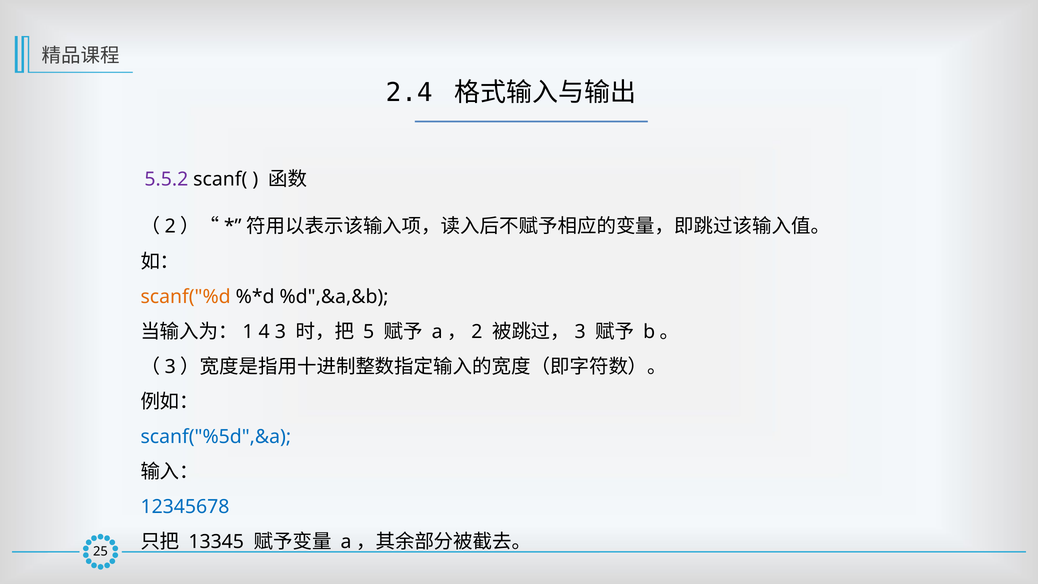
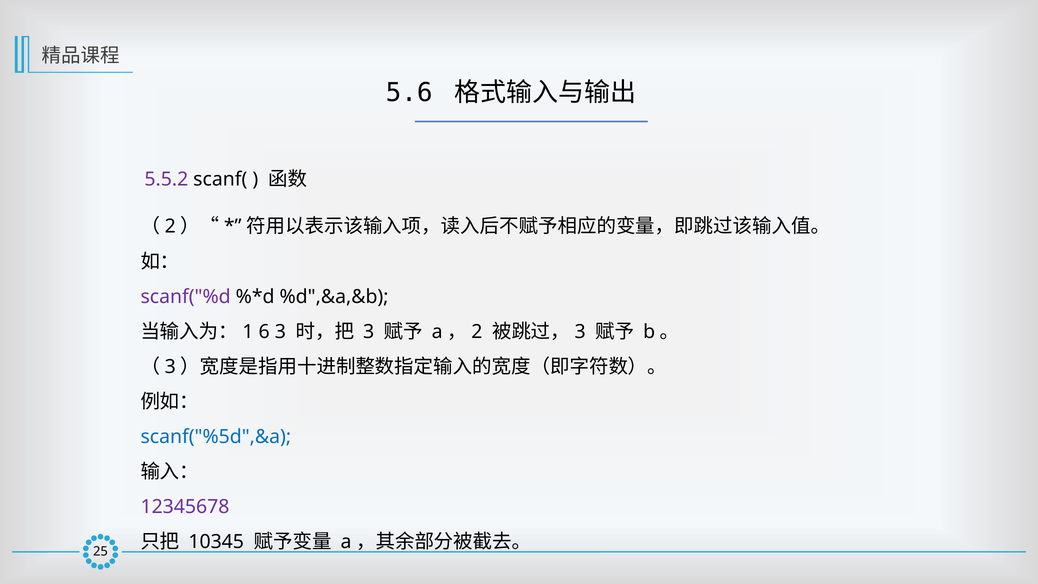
2.4: 2.4 -> 5.6 (409, 93)
scanf("%d colour: orange -> purple (186, 297)
4: 4 -> 6 (264, 332)
5: 5 -> 3 (369, 332)
12345678 colour: blue -> purple (185, 507)
13345: 13345 -> 10345 (216, 542)
